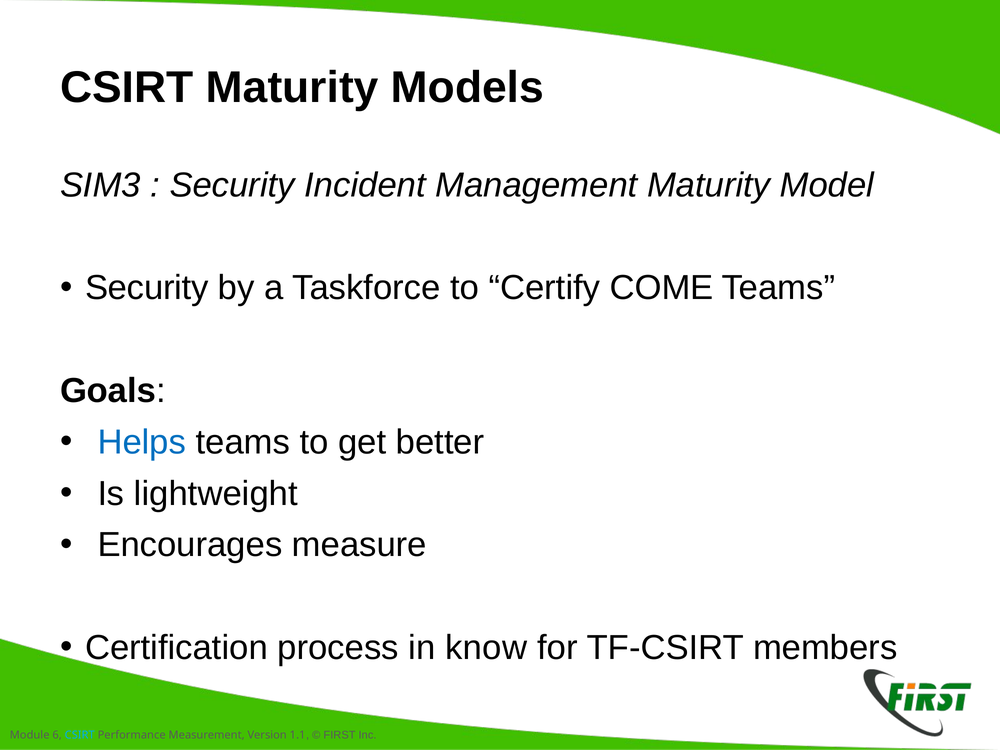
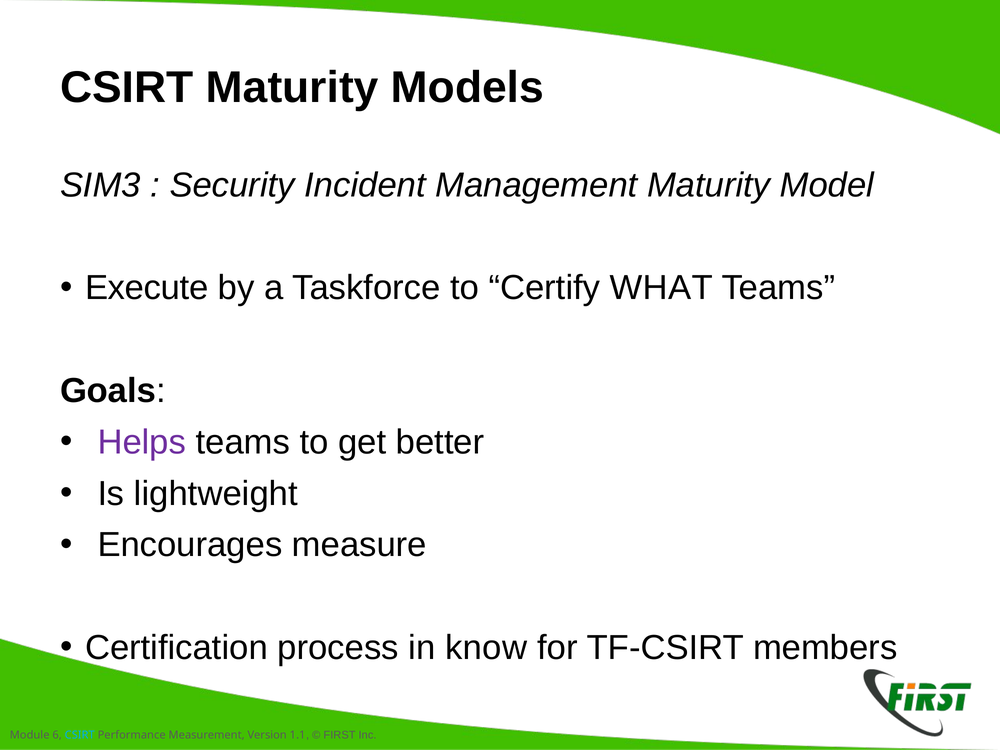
Security: Security -> Execute (147, 288)
COME: COME -> WHAT (661, 288)
Helps colour: blue -> purple (142, 442)
